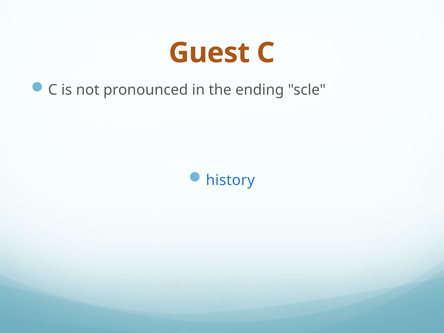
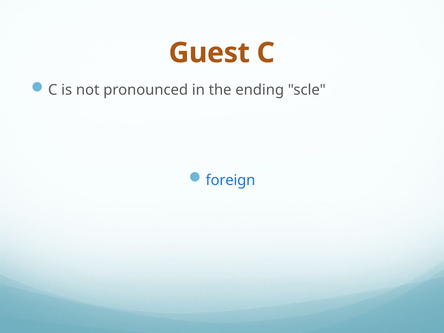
history: history -> foreign (231, 180)
